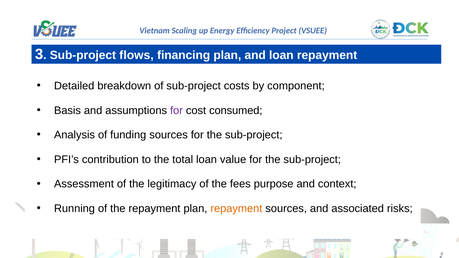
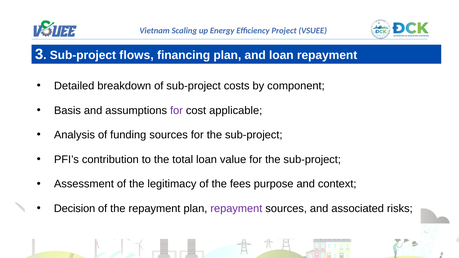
consumed: consumed -> applicable (236, 110)
Running: Running -> Decision (75, 209)
repayment colour: orange -> purple (236, 209)
